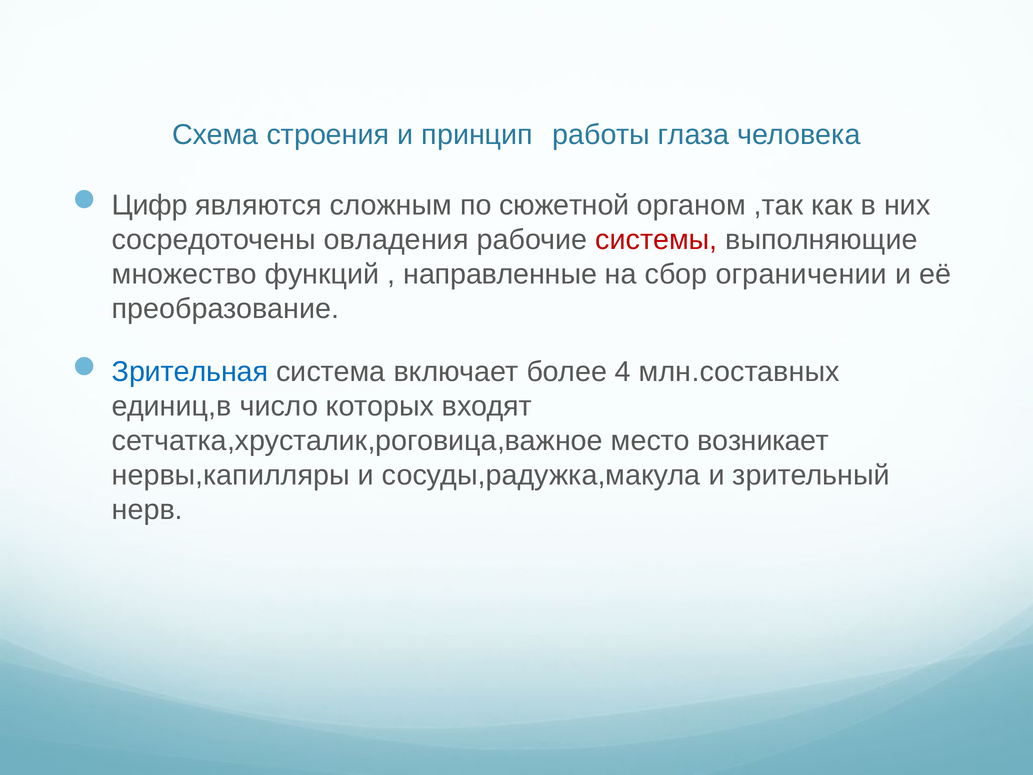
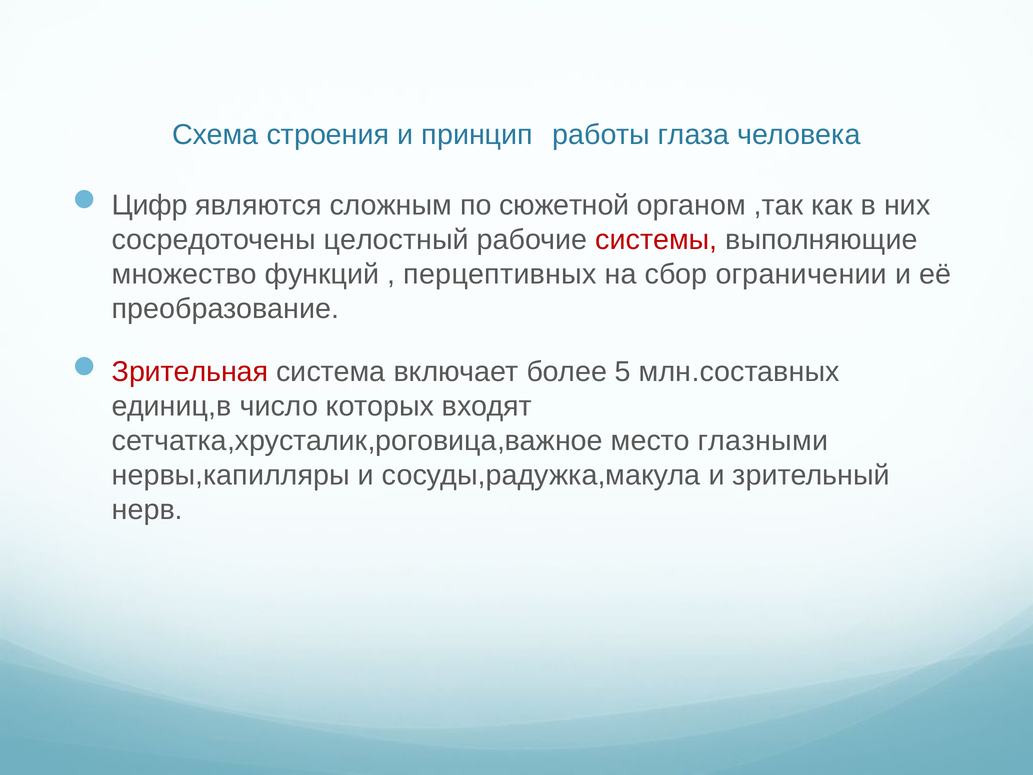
овладения: овладения -> целостный (396, 240)
направленные: направленные -> перцептивных (500, 274)
Зрительная colour: blue -> red (190, 372)
4: 4 -> 5 (623, 372)
возникает: возникает -> глазными (763, 441)
